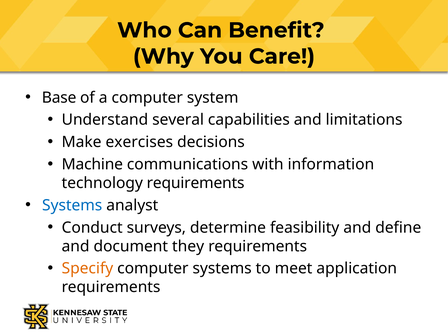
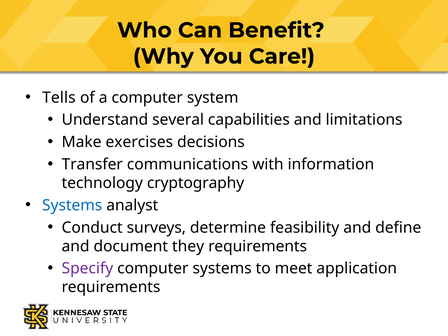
Base: Base -> Tells (59, 98)
Machine: Machine -> Transfer (92, 164)
technology requirements: requirements -> cryptography (196, 183)
Specify colour: orange -> purple (87, 269)
